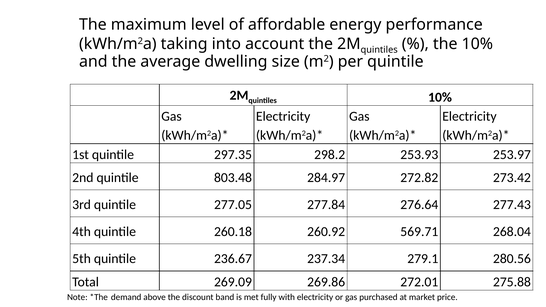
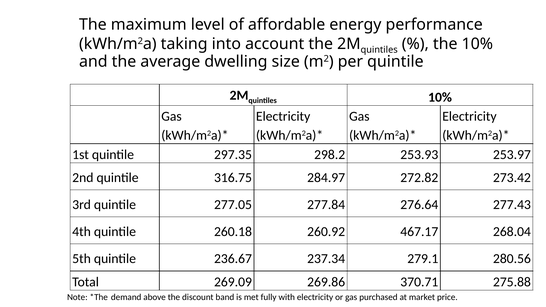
803.48: 803.48 -> 316.75 (233, 178)
569.71: 569.71 -> 467.17 (419, 232)
272.01: 272.01 -> 370.71 (419, 282)
